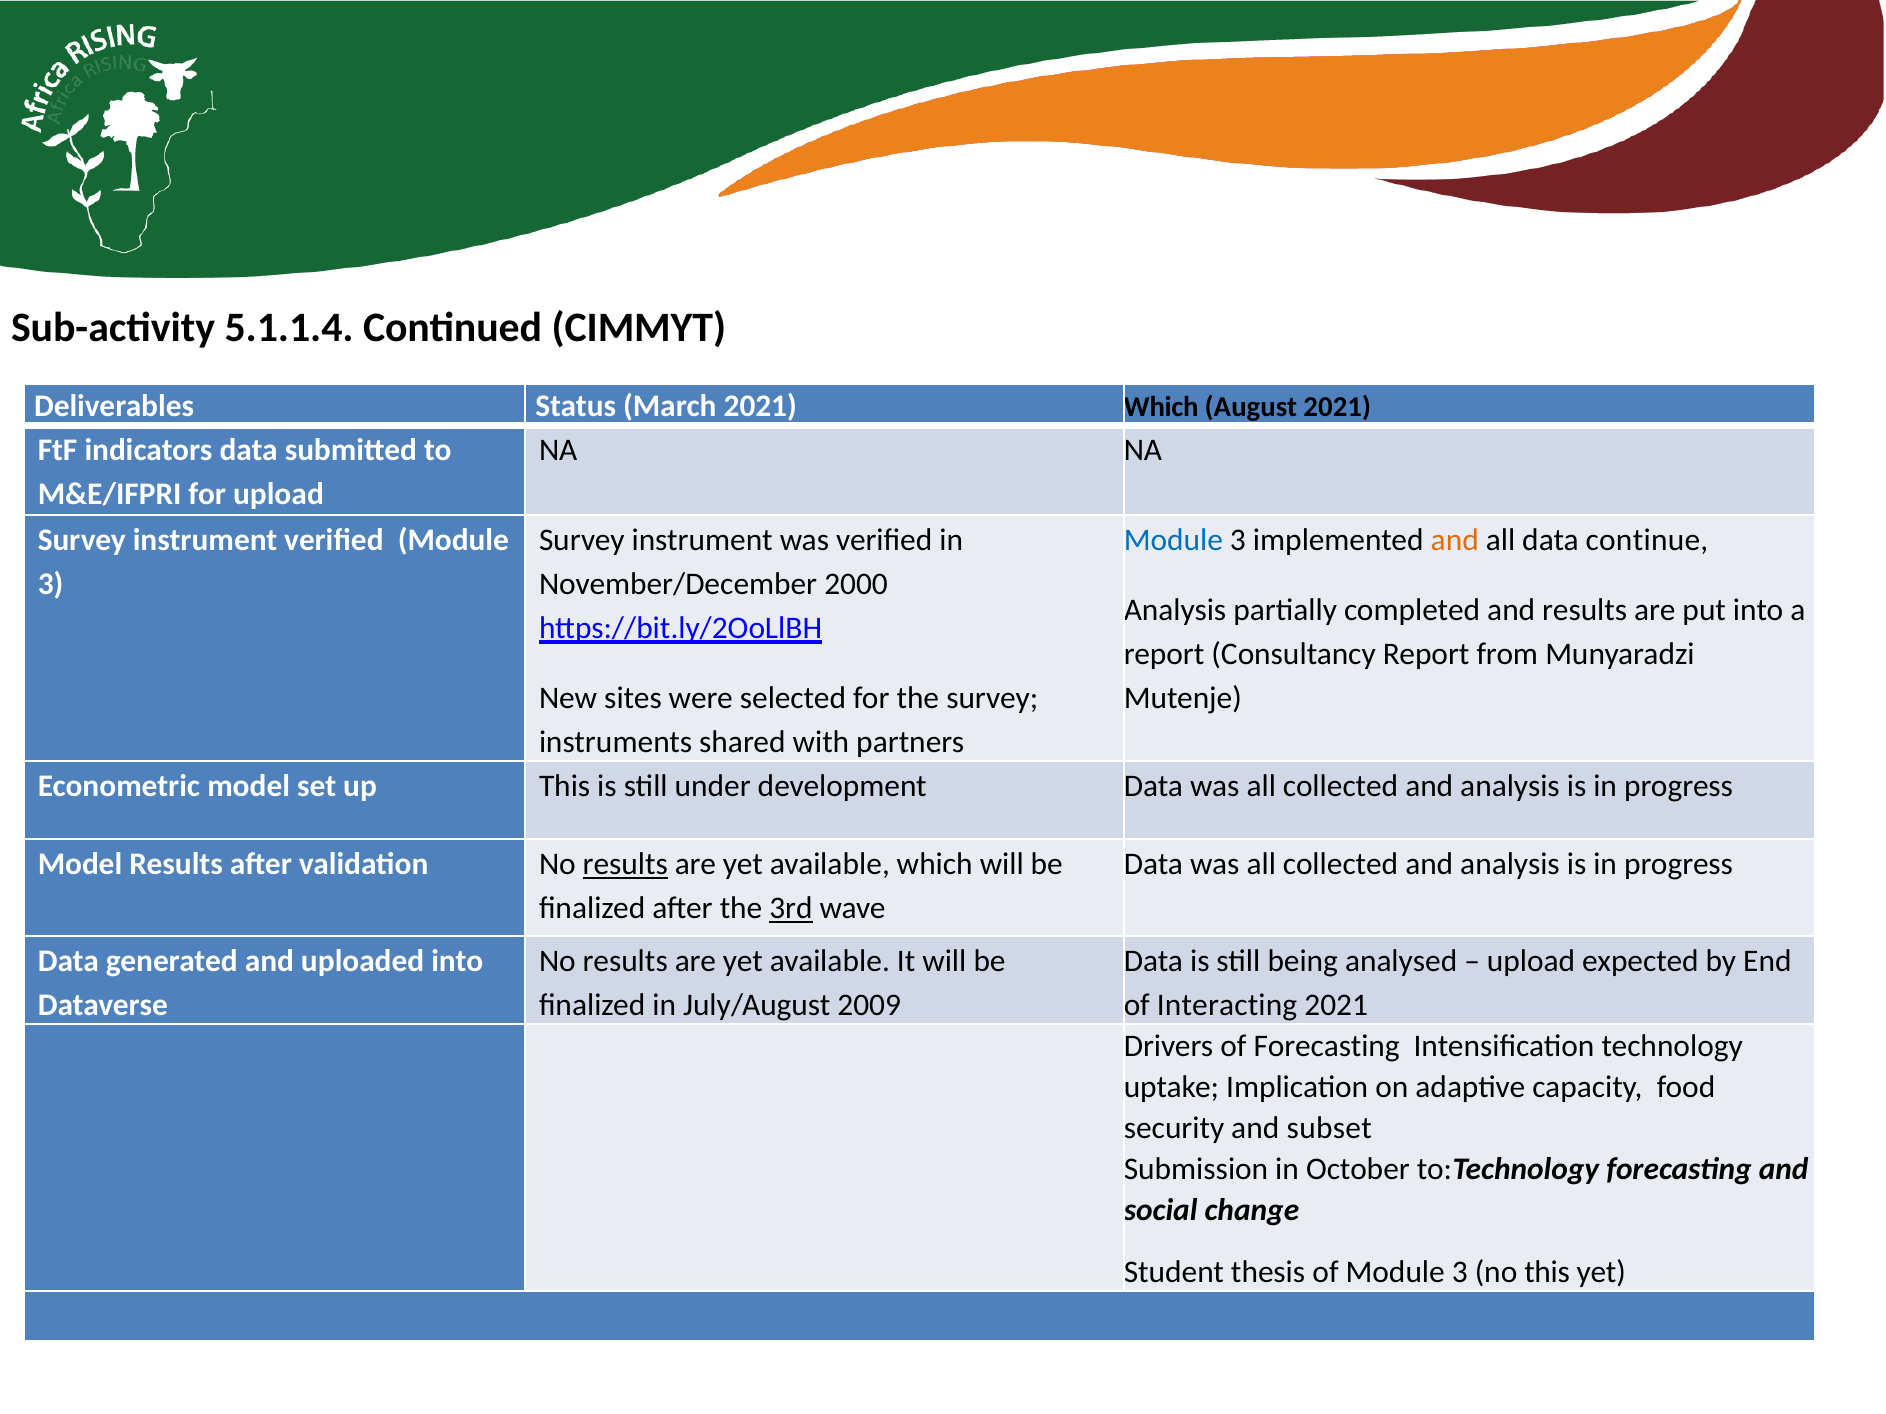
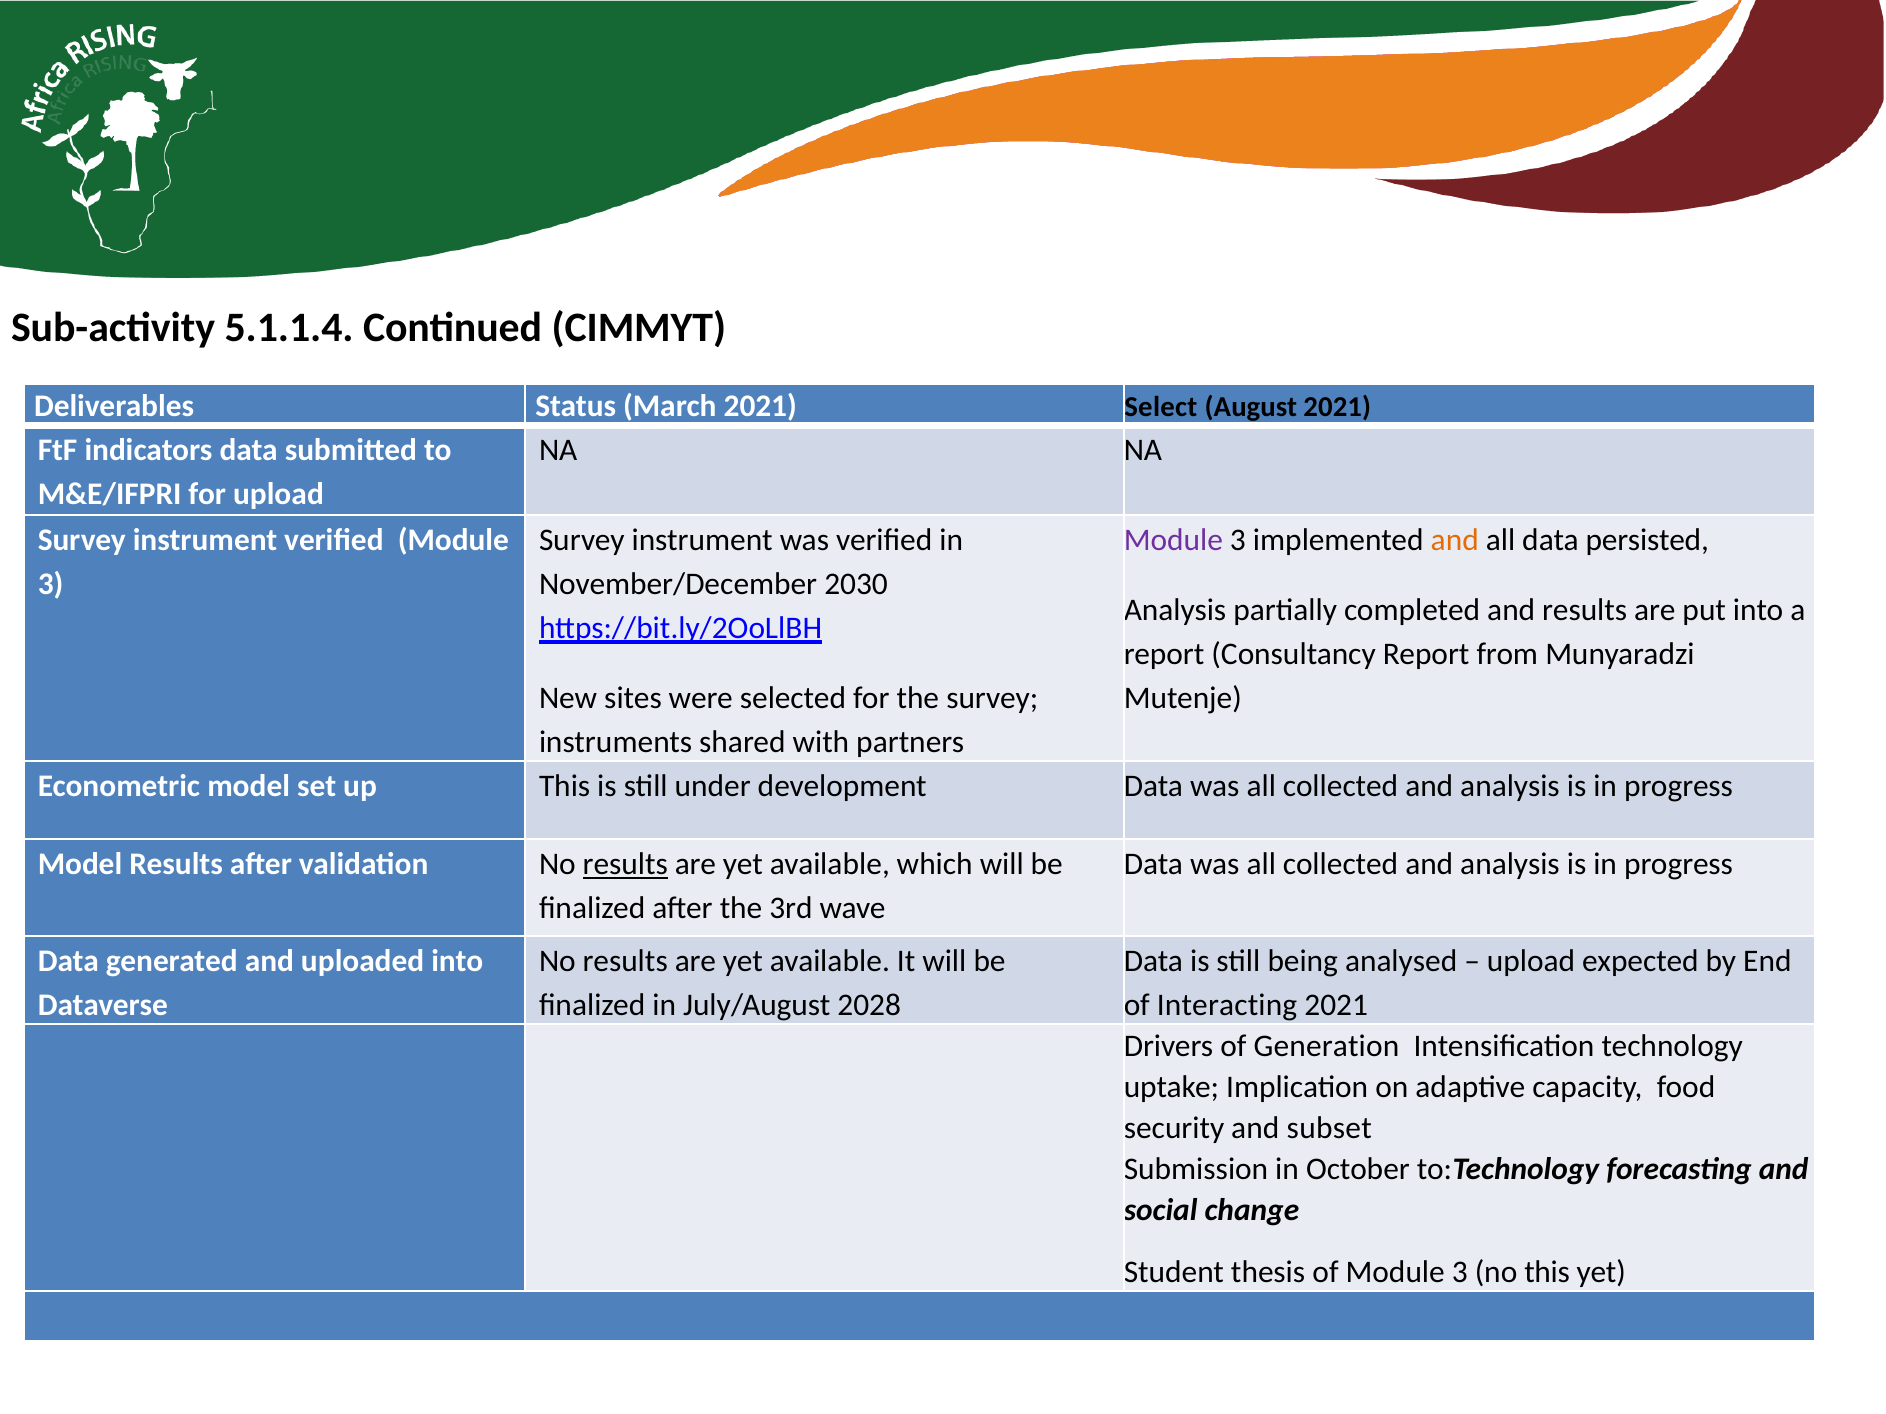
2021 Which: Which -> Select (1161, 407)
Module colour: blue -> purple (1173, 540)
continue: continue -> persisted (1647, 540)
2000: 2000 -> 2030 (856, 584)
3rd underline: present -> none (791, 909)
2009: 2009 -> 2028 (869, 1005)
of Forecasting: Forecasting -> Generation (1326, 1046)
